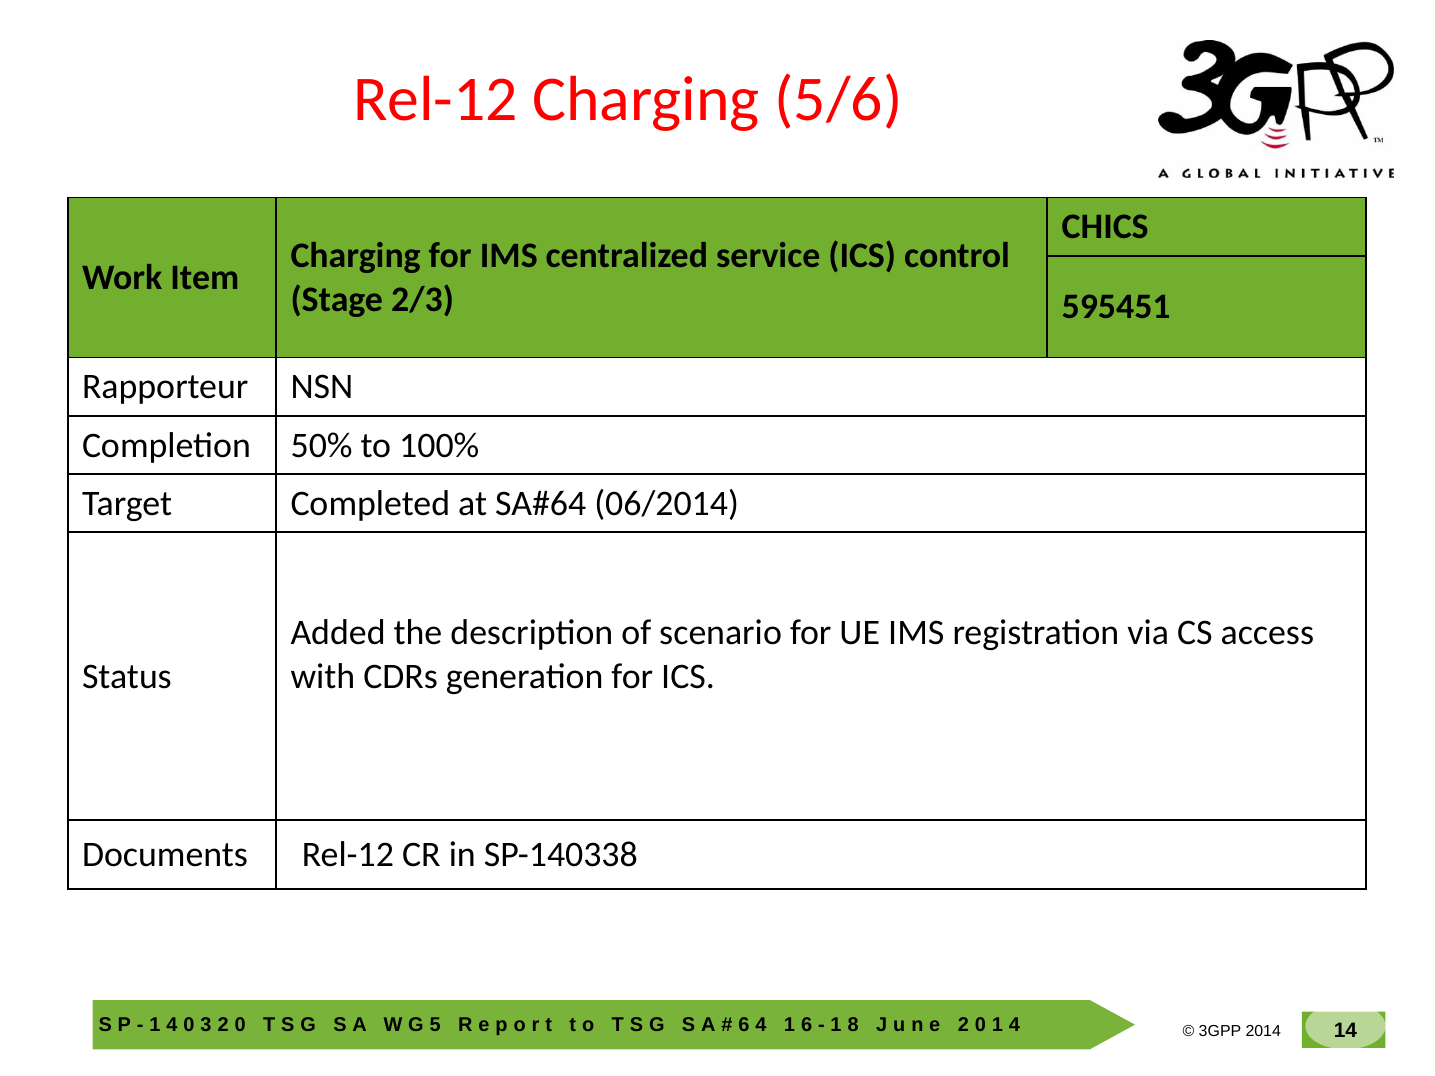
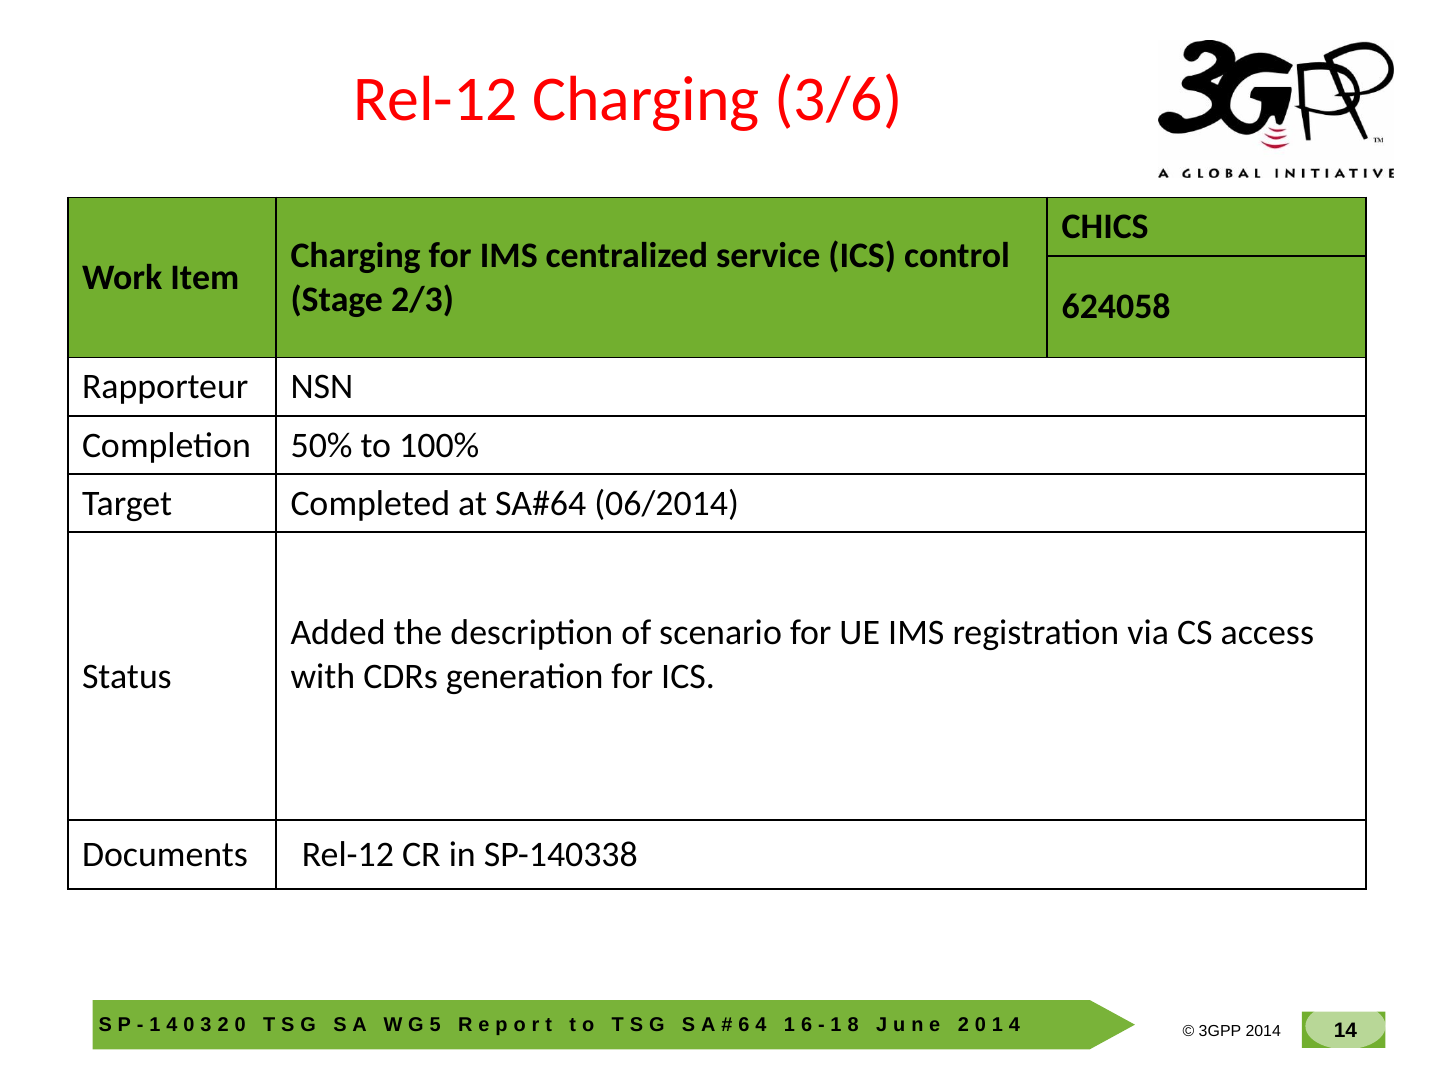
5/6: 5/6 -> 3/6 (838, 99)
595451: 595451 -> 624058 (1116, 307)
